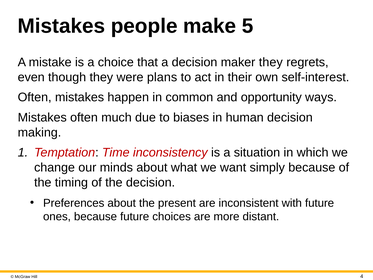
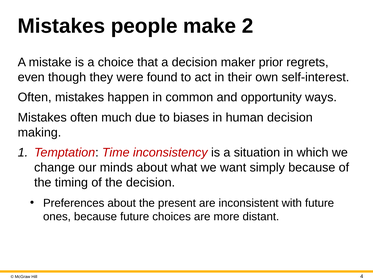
5: 5 -> 2 (248, 26)
maker they: they -> prior (271, 62)
plans: plans -> found (162, 77)
